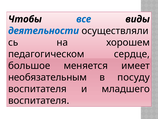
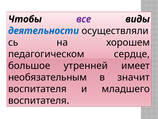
все colour: blue -> purple (84, 19)
меняется: меняется -> утренней (86, 65)
посуду: посуду -> значит (134, 77)
